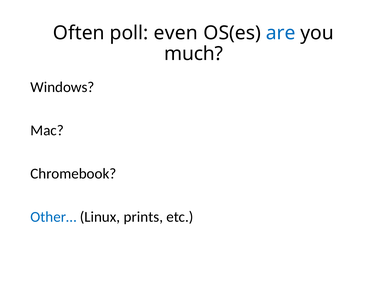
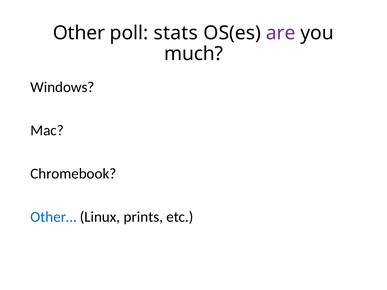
Often: Often -> Other (79, 33)
even: even -> stats (176, 33)
are colour: blue -> purple (281, 33)
